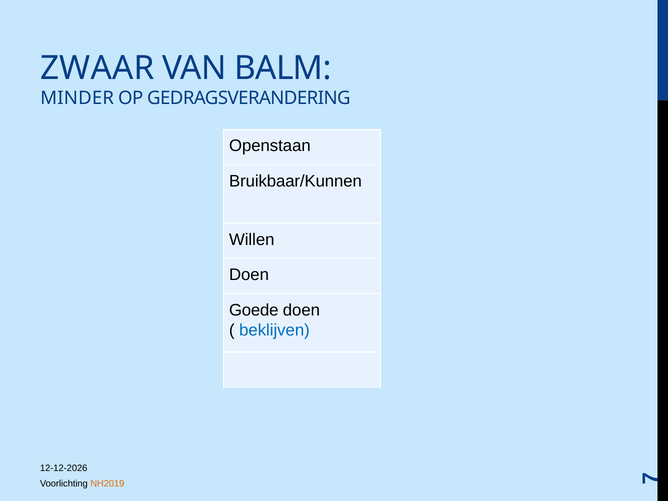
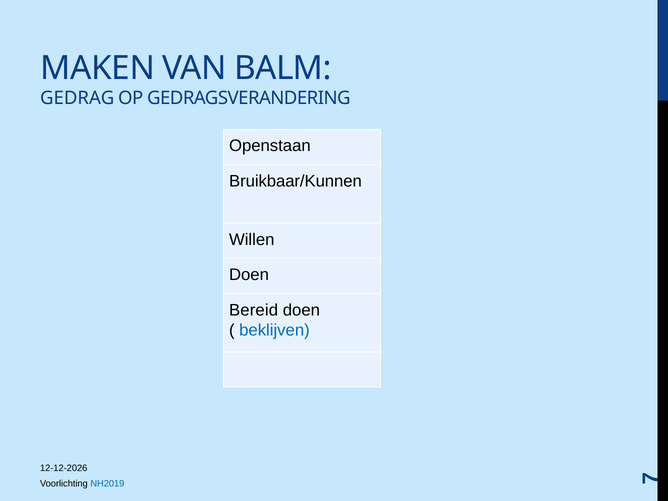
ZWAAR: ZWAAR -> MAKEN (98, 68)
MINDER: MINDER -> GEDRAG (77, 98)
Goede: Goede -> Bereid (254, 310)
NH2019 colour: orange -> blue (107, 484)
